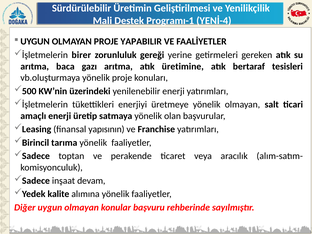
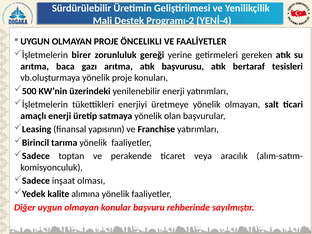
Programı-1: Programı-1 -> Programı-2 (170, 21)
YAPABILIR: YAPABILIR -> ÖNCELIKLI (141, 42)
üretimine: üretimine -> başvurusu (183, 66)
devam: devam -> olması (91, 181)
